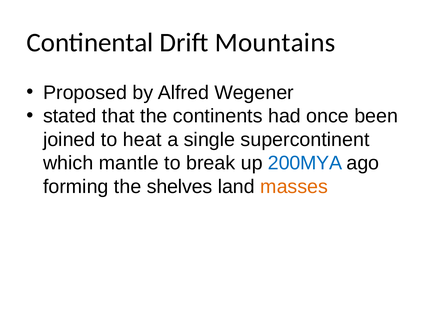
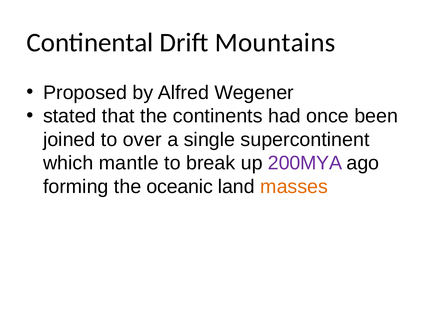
heat: heat -> over (142, 140)
200MYA colour: blue -> purple (305, 163)
shelves: shelves -> oceanic (180, 187)
